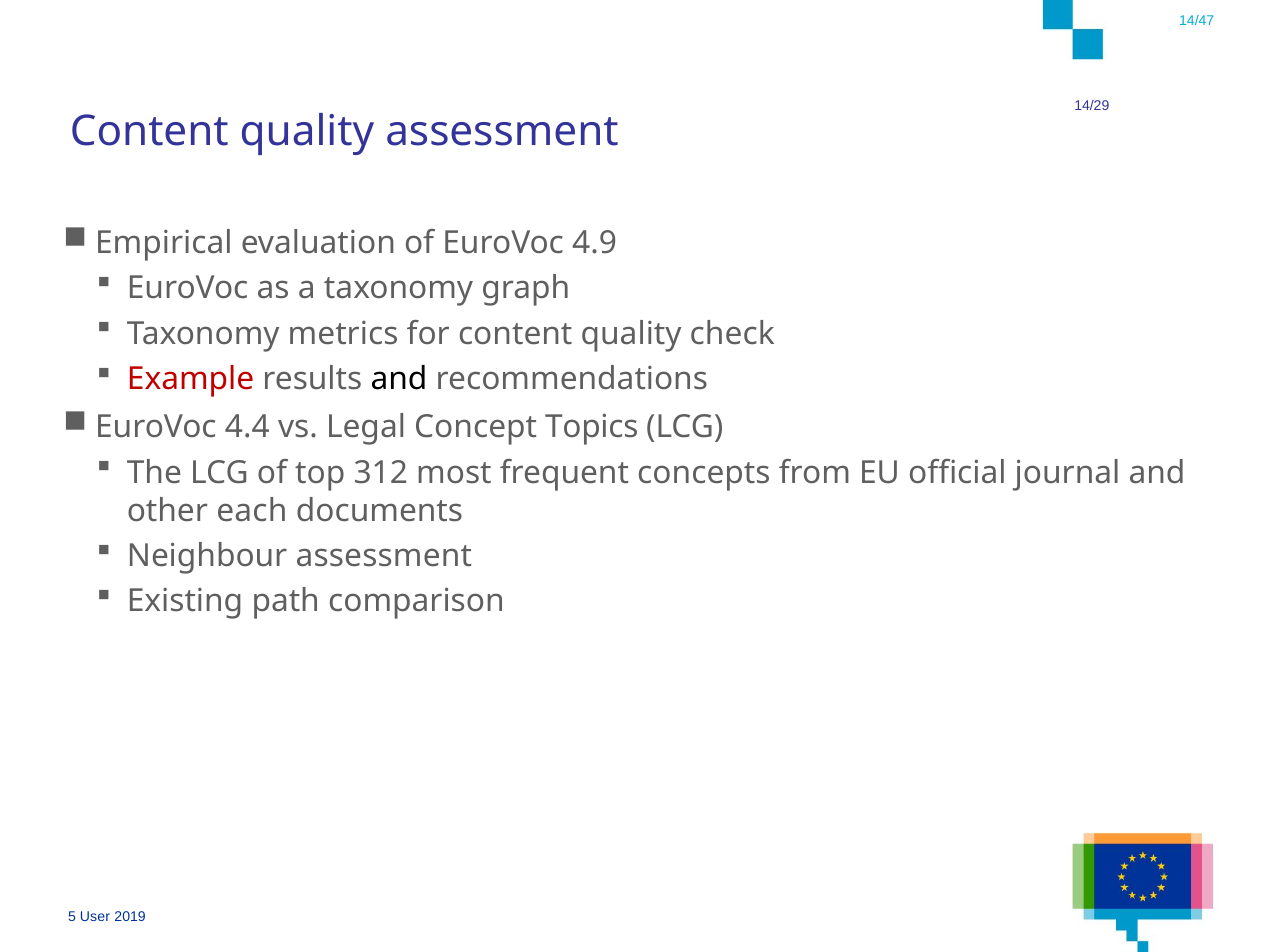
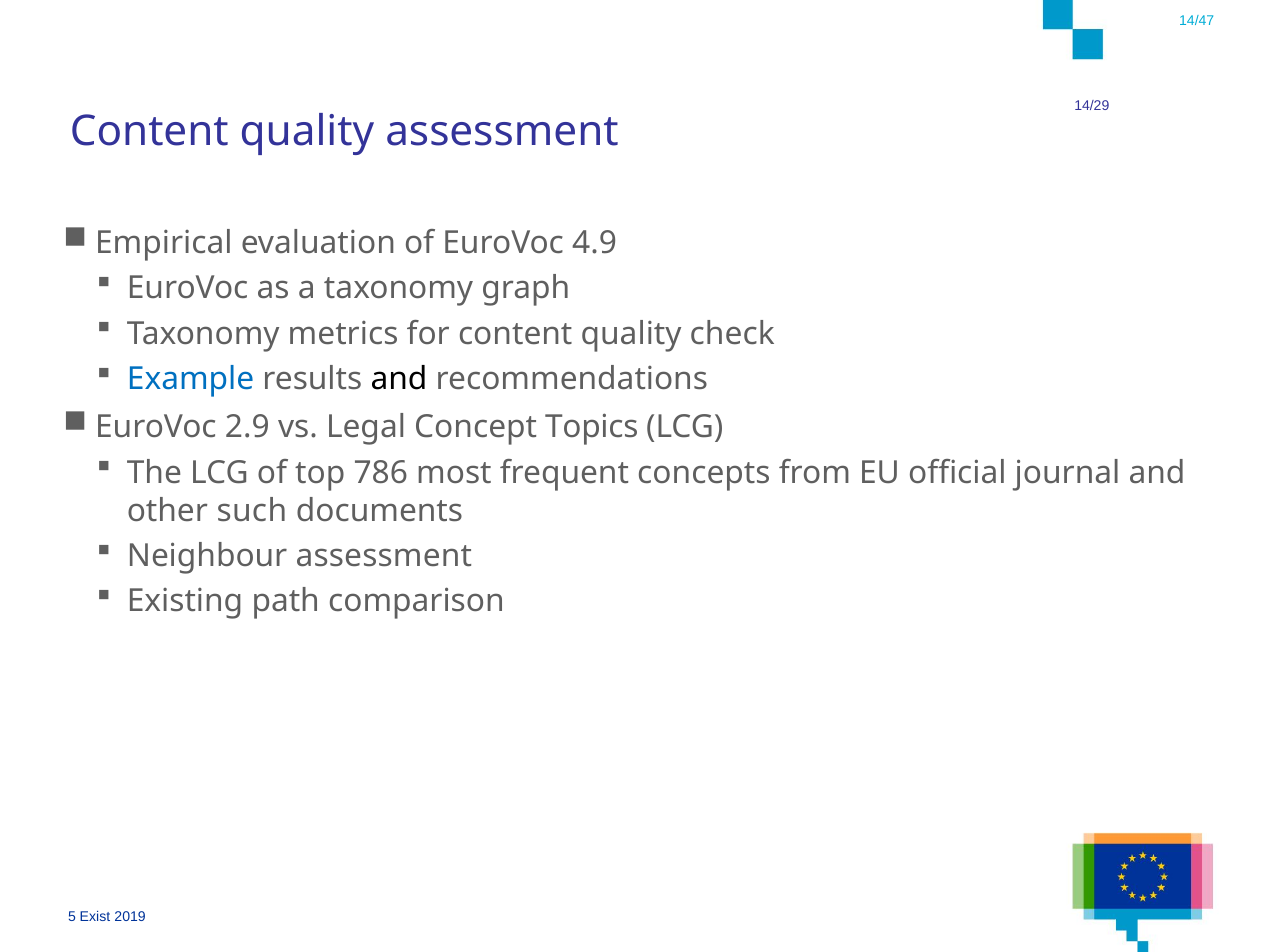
Example colour: red -> blue (191, 379)
4.4: 4.4 -> 2.9 (247, 427)
312: 312 -> 786 (381, 472)
each: each -> such (252, 511)
User: User -> Exist (95, 916)
